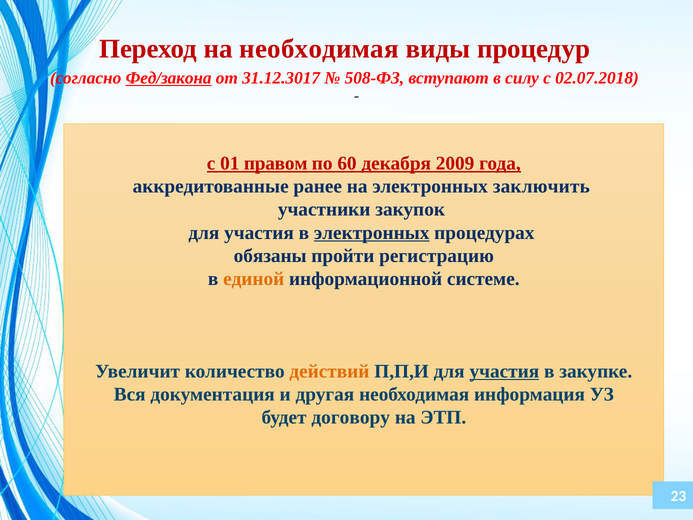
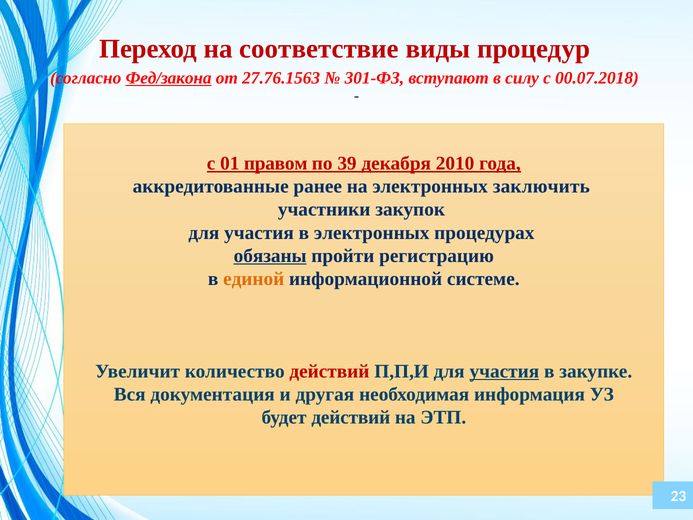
на необходимая: необходимая -> соответствие (319, 49)
31.12.3017: 31.12.3017 -> 27.76.1563 (281, 78)
508-ФЗ: 508-ФЗ -> 301-ФЗ (374, 78)
02.07.2018: 02.07.2018 -> 00.07.2018 (597, 78)
60: 60 -> 39 (347, 163)
2009: 2009 -> 2010 (455, 163)
электронных underline: present -> none (372, 233)
обязаны underline: none -> present (270, 256)
действий colour: orange -> red (329, 371)
будет договору: договору -> действий (351, 417)
